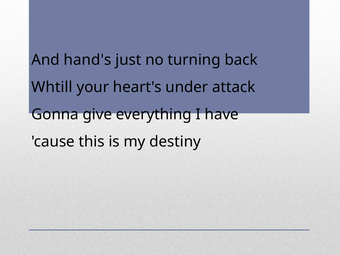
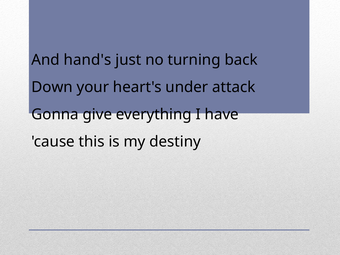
Whtill: Whtill -> Down (52, 87)
